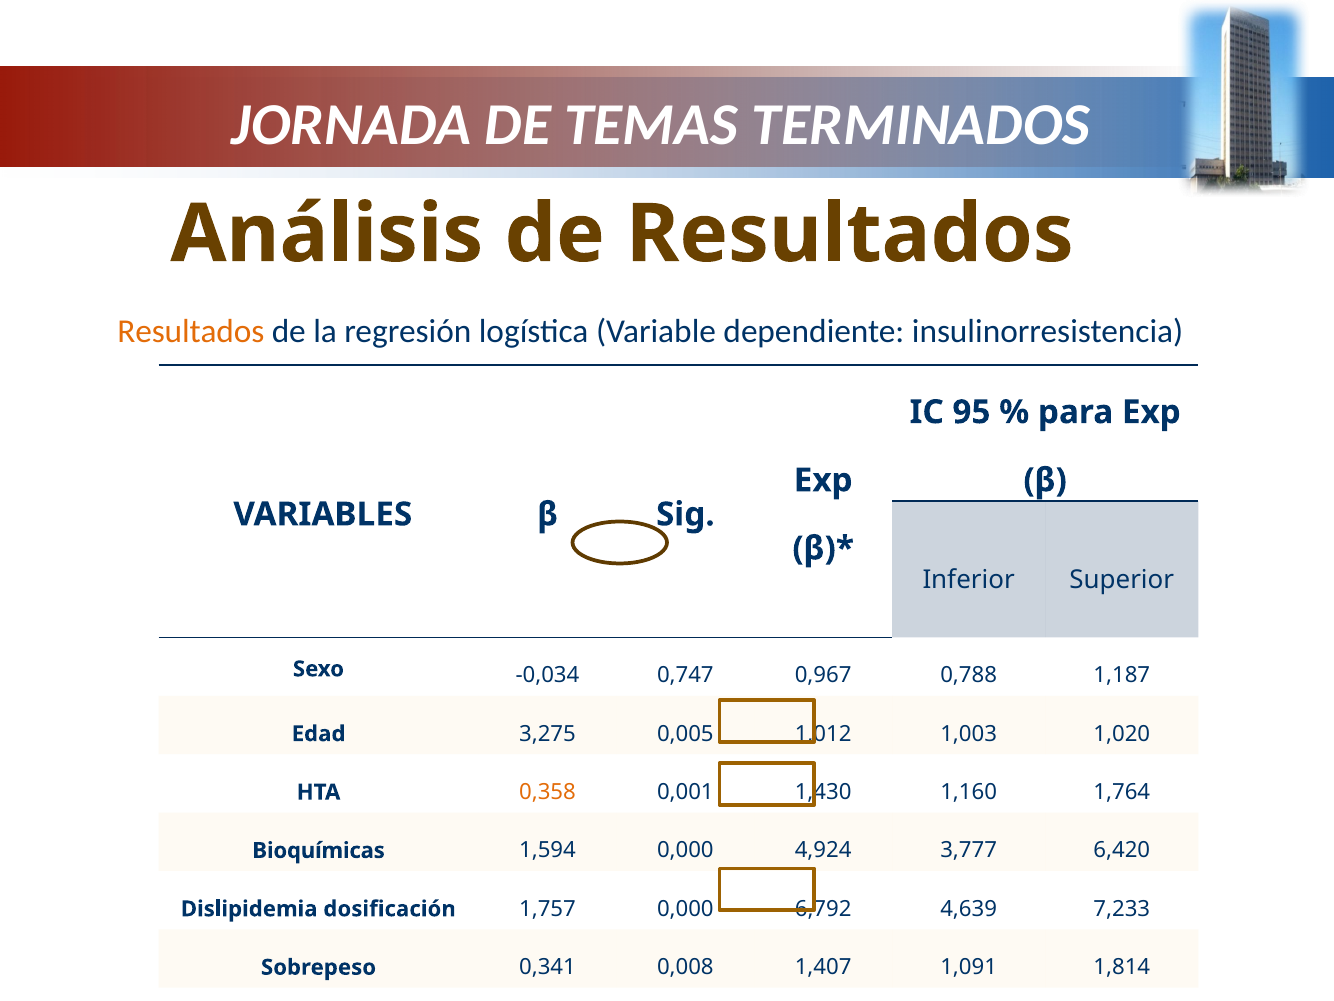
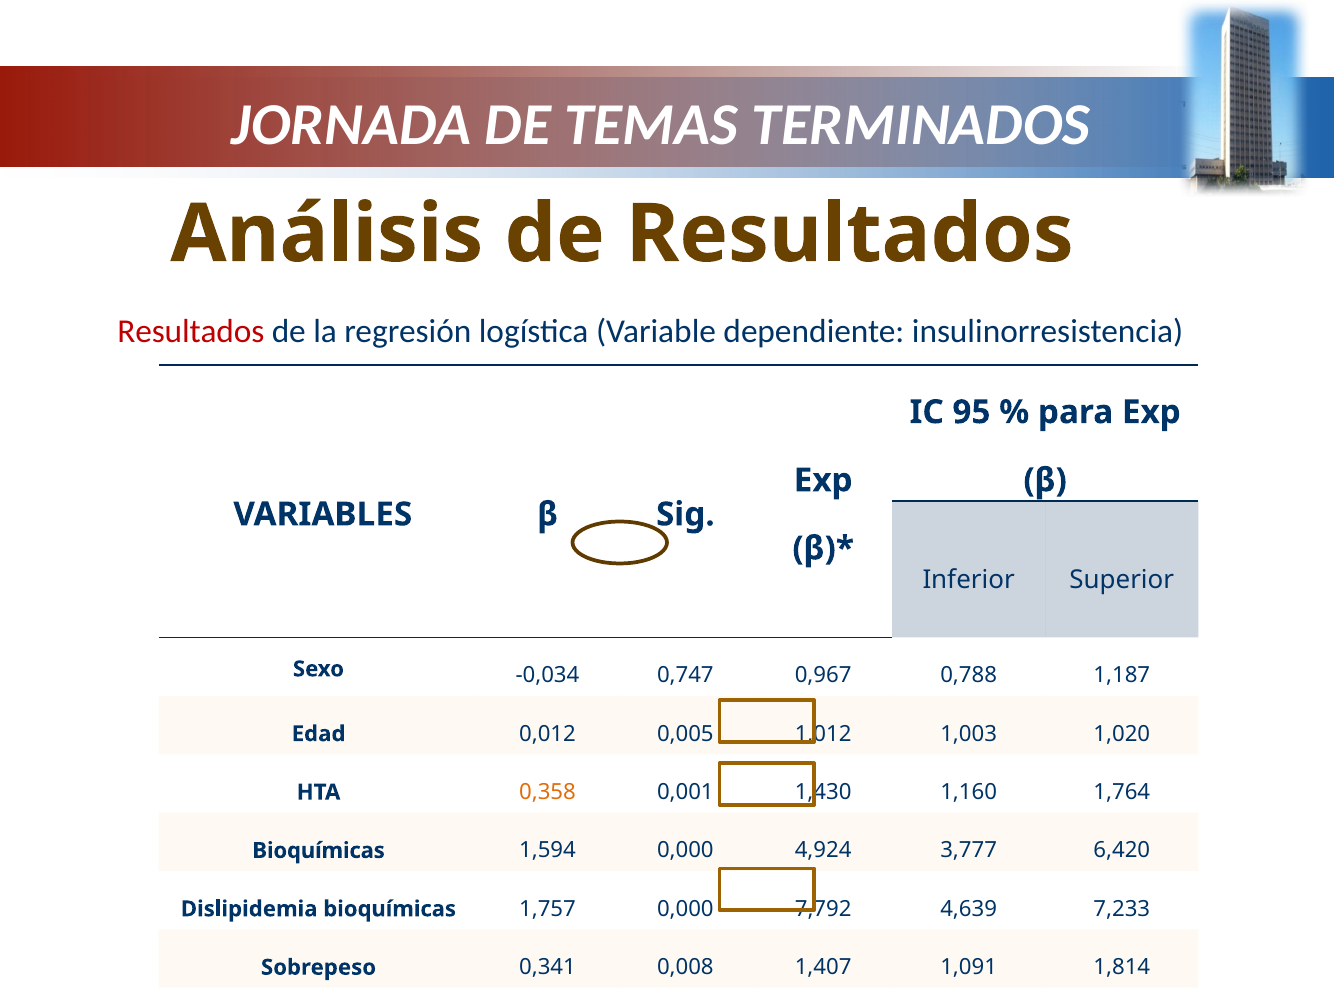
Resultados colour: orange -> red (191, 331)
3,275: 3,275 -> 0,012 (547, 734)
Dislipidemia dosificación: dosificación -> bioquímicas (390, 909)
6,792: 6,792 -> 7,792 (823, 909)
